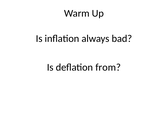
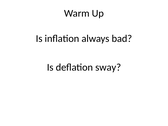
from: from -> sway (108, 67)
